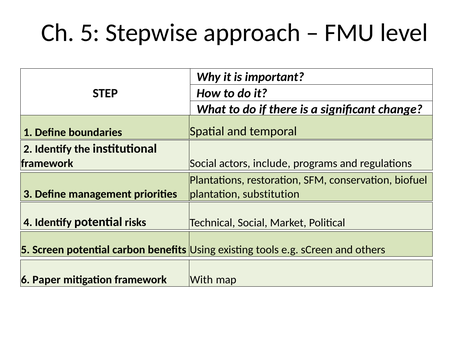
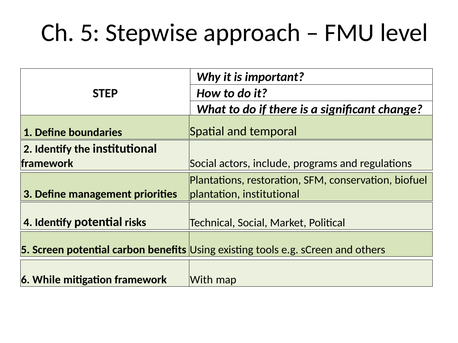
plantation substitution: substitution -> institutional (271, 194)
Paper: Paper -> While (47, 280)
